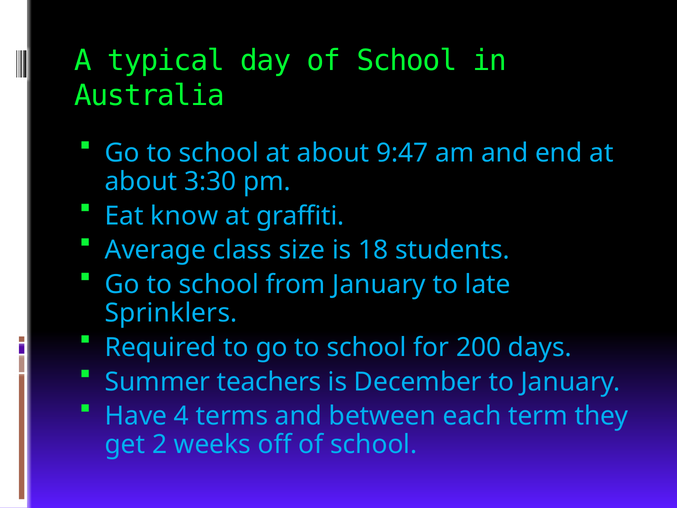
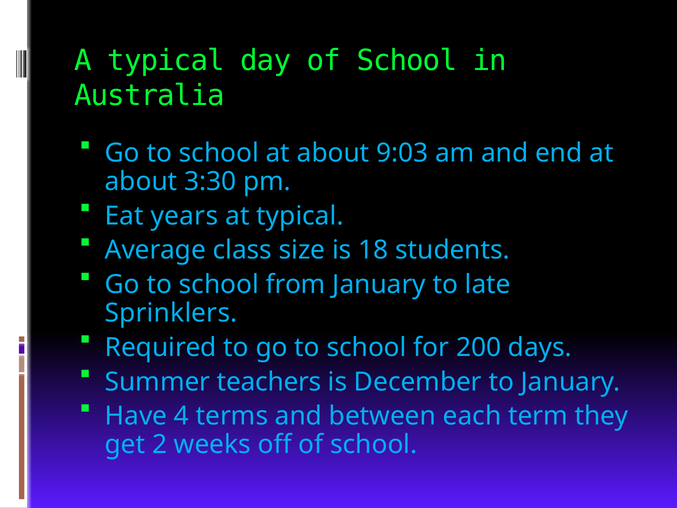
9:47: 9:47 -> 9:03 (402, 153)
know: know -> years (184, 216)
at graffiti: graffiti -> typical (300, 216)
